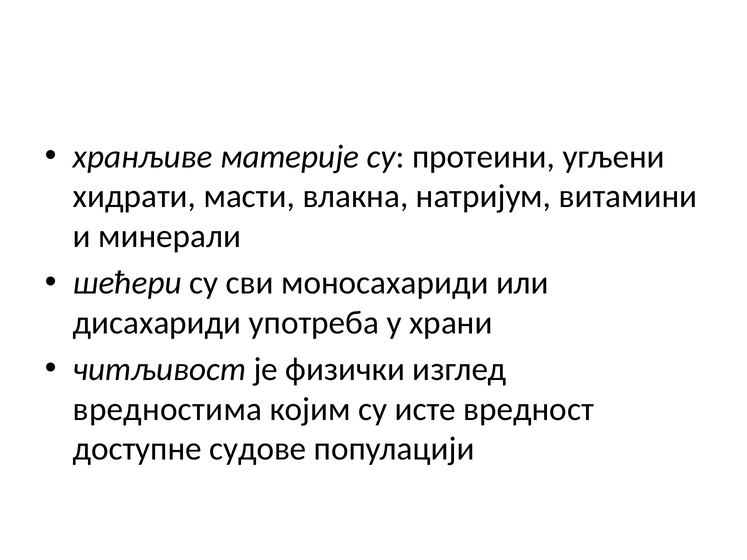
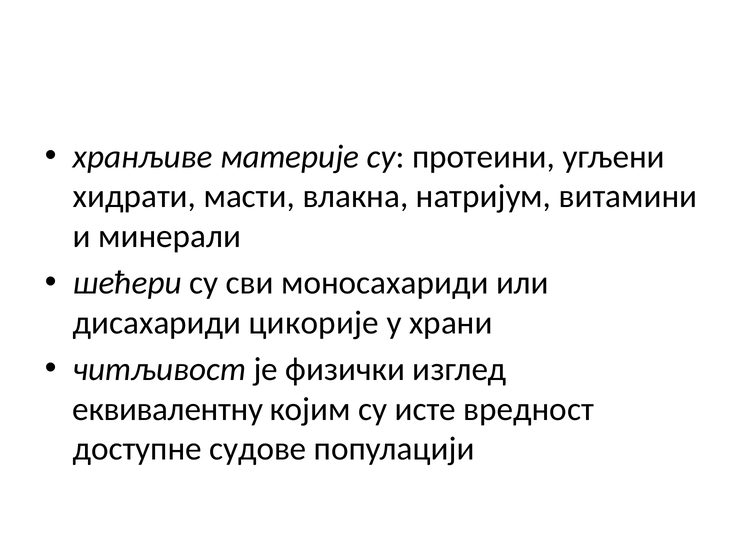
употреба: употреба -> цикoриje (314, 323)
вредностима: вредностима -> еквивалентну (168, 409)
